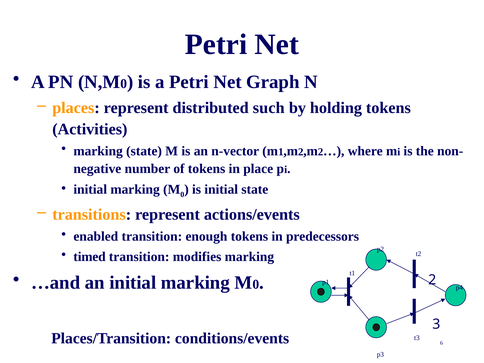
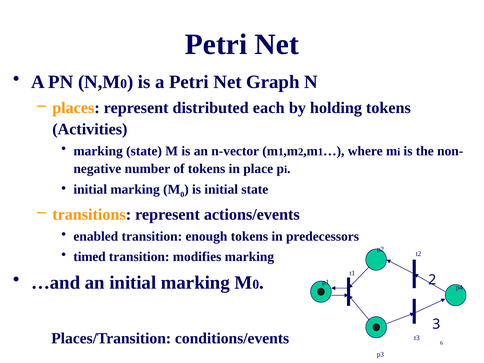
such: such -> each (269, 108)
2: 2 -> 1 (321, 152)
